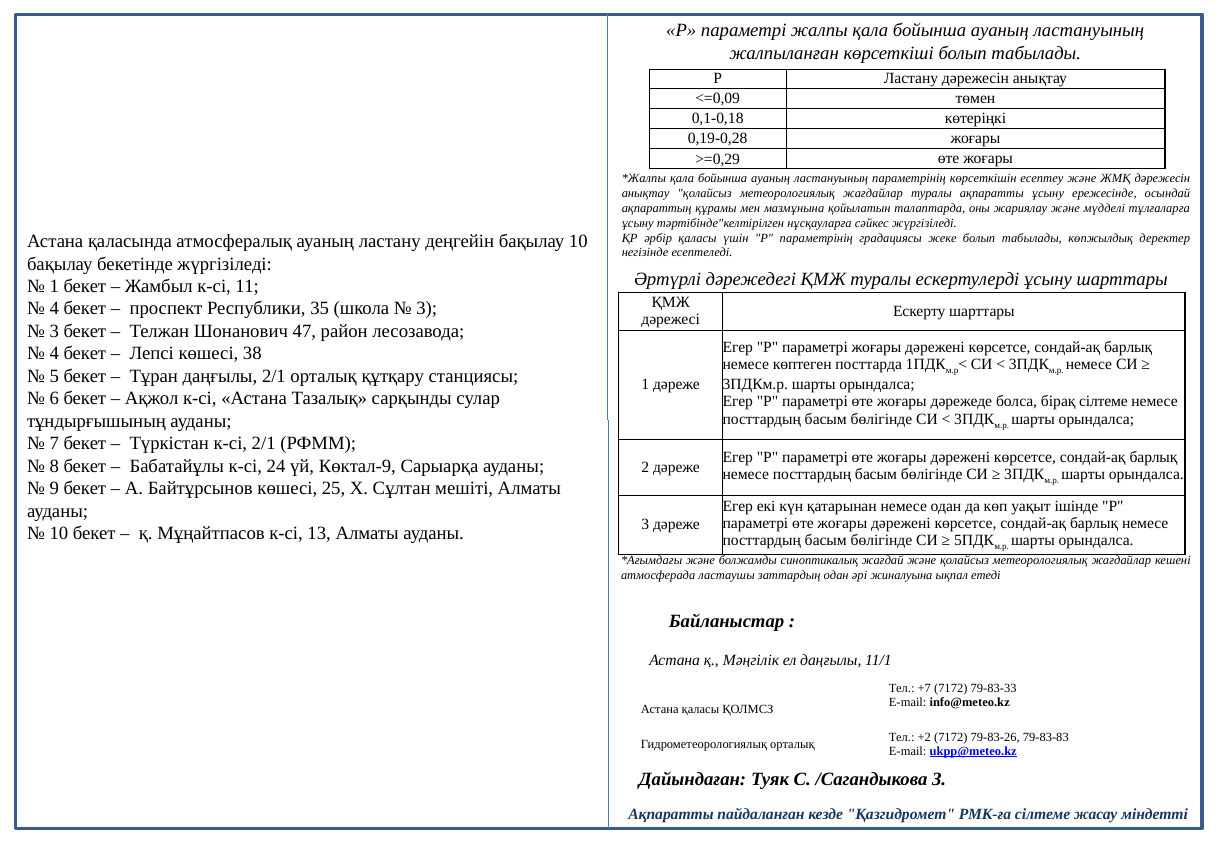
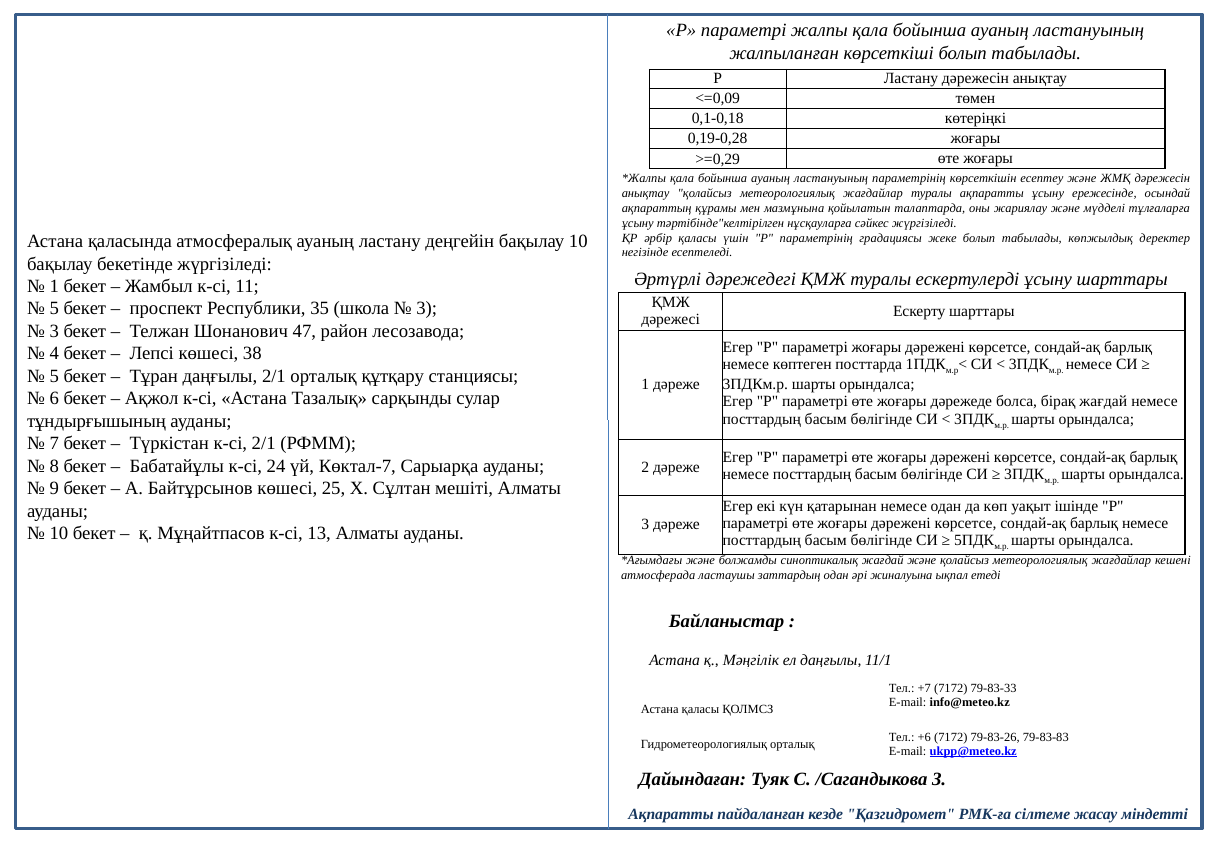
4: 4 -> 5 (54, 309)
бірақ сілтеме: сілтеме -> жағдай (1103, 402)
Көктал-9: Көктал-9 -> Көктал-7 (357, 466)
+2: +2 -> +6 (924, 738)
